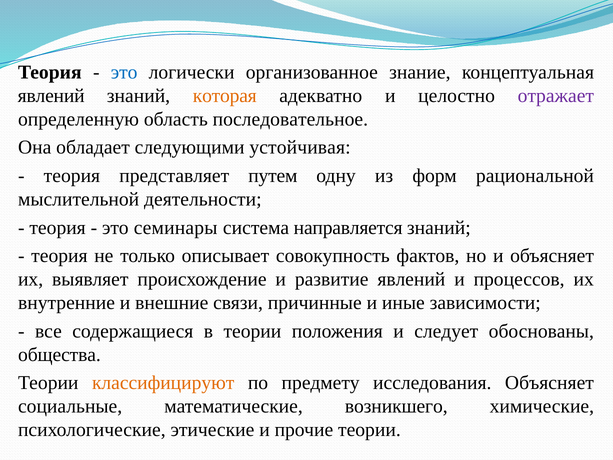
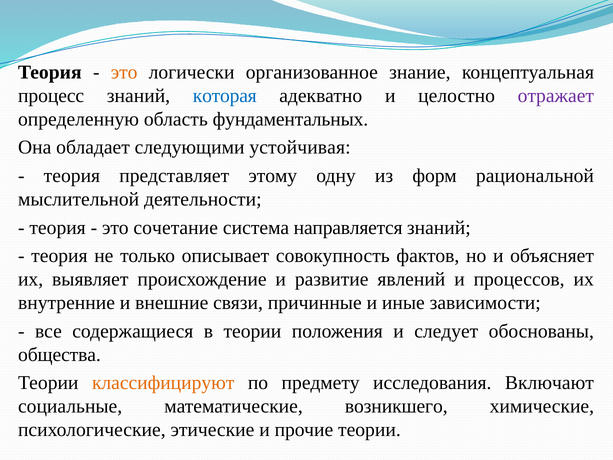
это colour: blue -> orange (124, 72)
явлений: явлений -> процесс (51, 96)
которая colour: orange -> blue (225, 96)
последовательное: последовательное -> фундаментальных (290, 119)
путем: путем -> этому (273, 176)
семинары: семинары -> сочетание (176, 227)
исследования Объясняет: Объясняет -> Включают (549, 383)
